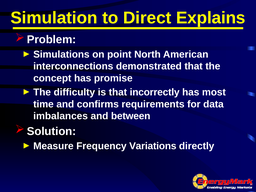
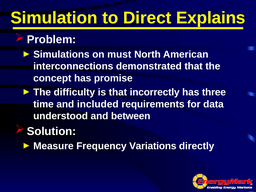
point: point -> must (119, 54)
most: most -> three (214, 92)
confirms: confirms -> included (98, 104)
imbalances: imbalances -> understood (61, 116)
